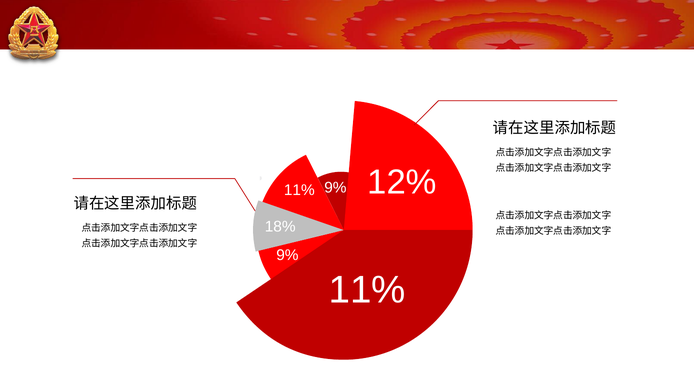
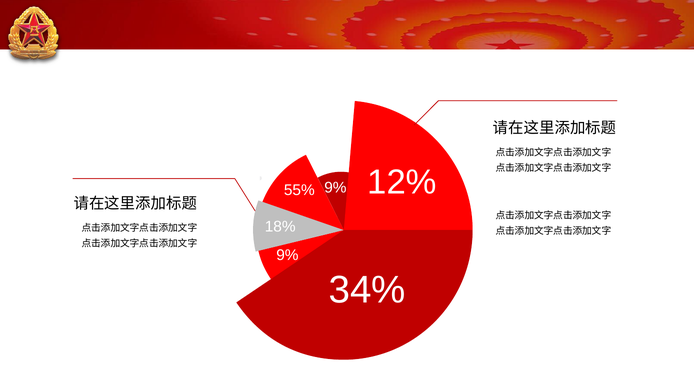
11%: 11% -> 55% (299, 190)
11%: 11% -> 34% (367, 290)
